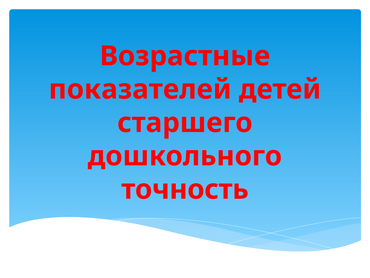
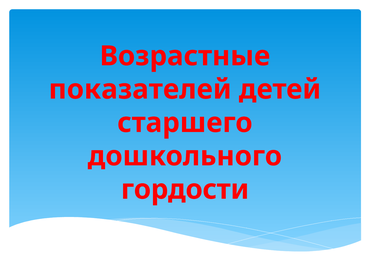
точность: точность -> гордости (185, 189)
